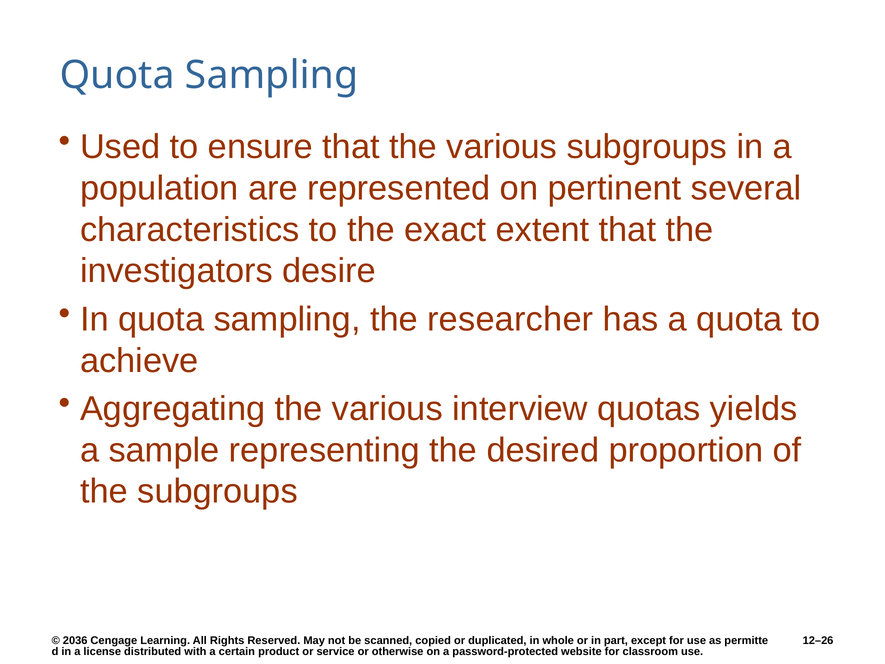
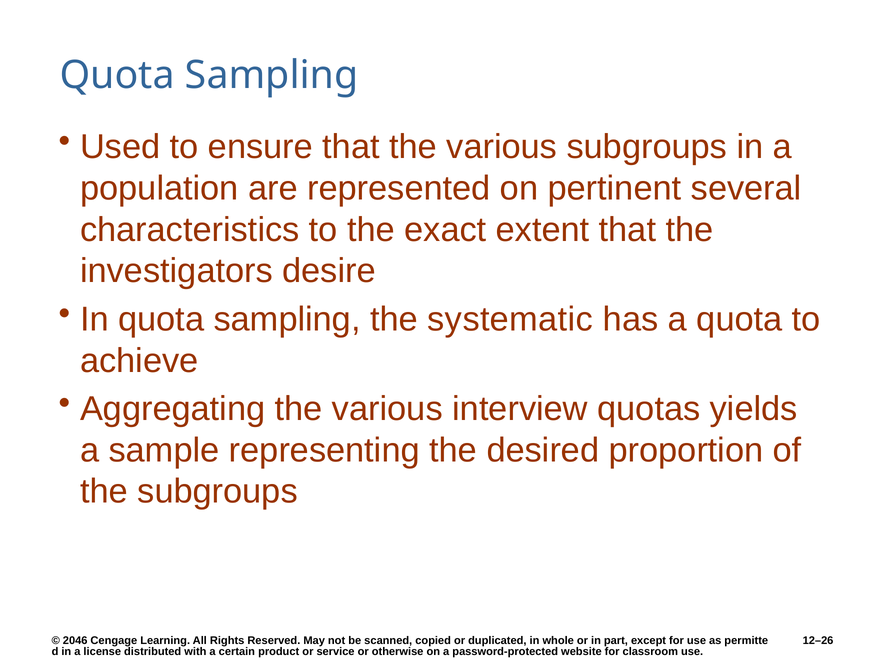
researcher: researcher -> systematic (510, 319)
2036: 2036 -> 2046 (75, 640)
